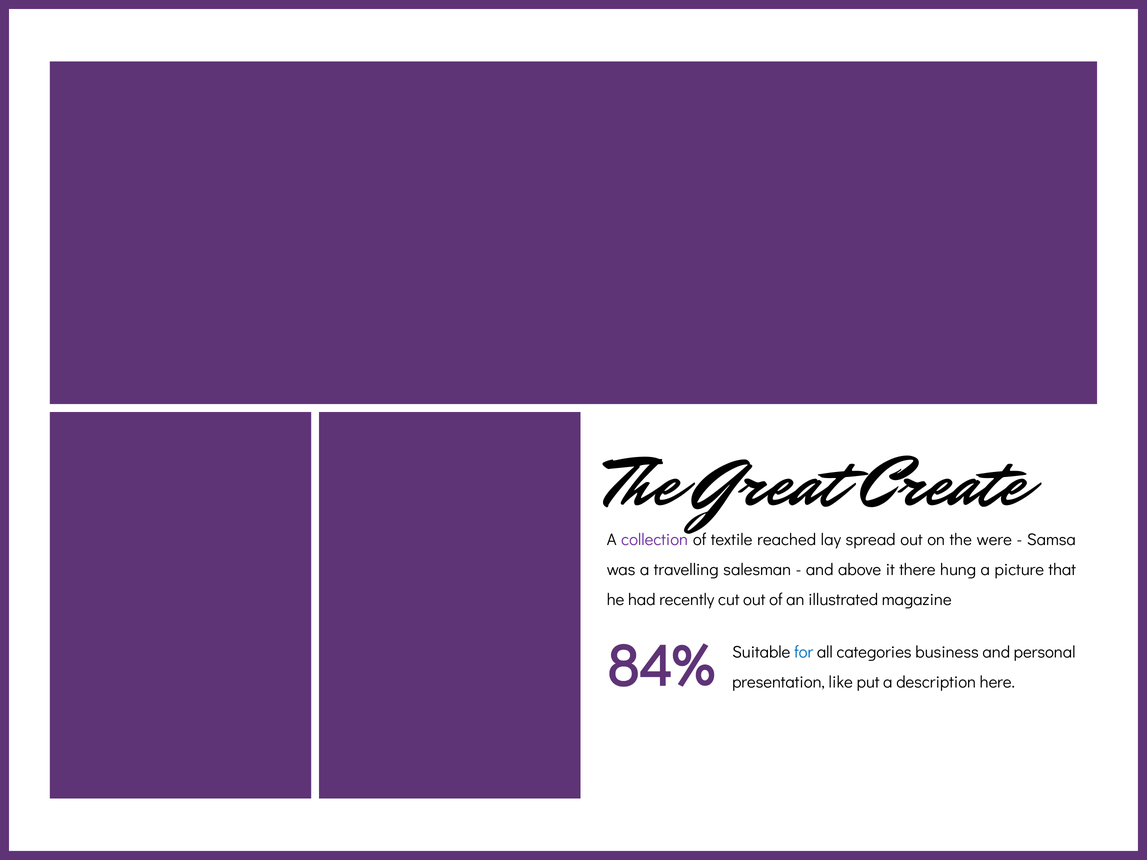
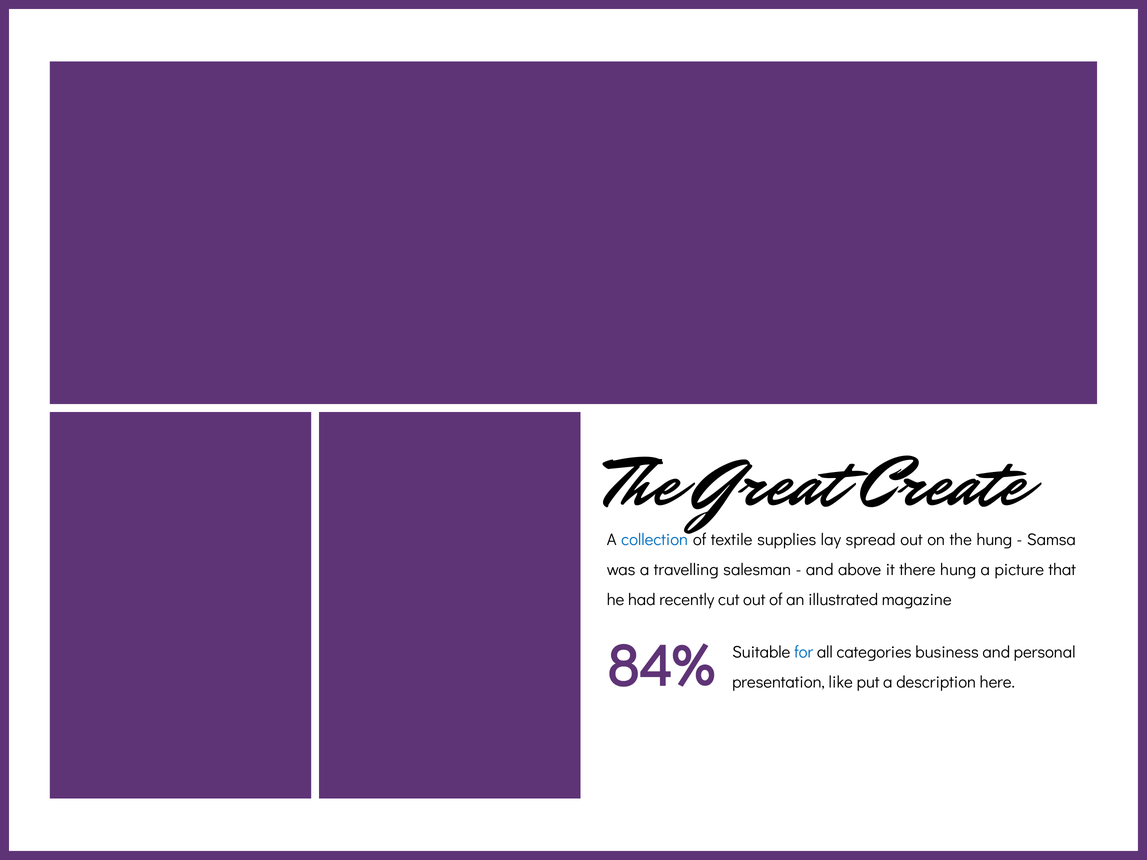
collection colour: purple -> blue (655, 540)
reached: reached -> supplies (787, 540)
the were: were -> hung (994, 540)
